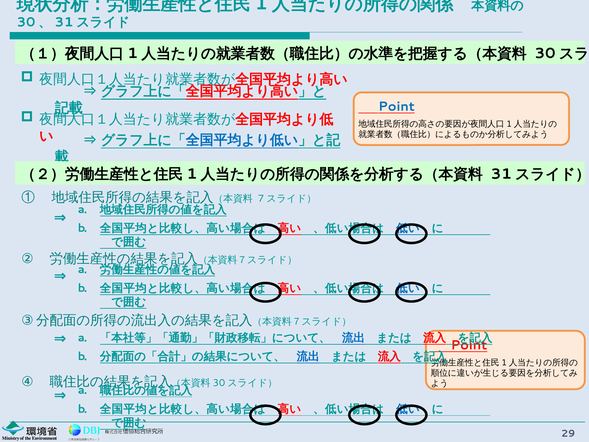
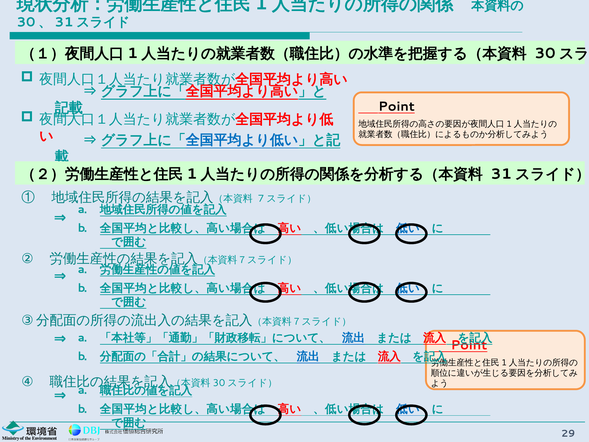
Point colour: blue -> black (396, 106)
